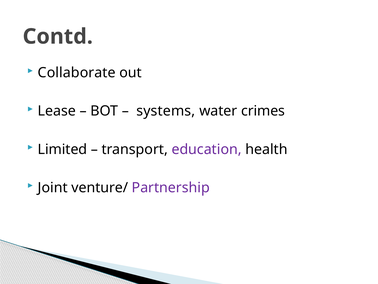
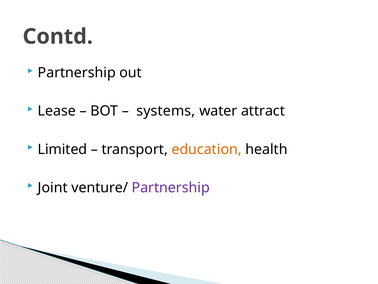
Collaborate: Collaborate -> Partnership (77, 73)
crimes: crimes -> attract (263, 111)
education colour: purple -> orange (207, 149)
